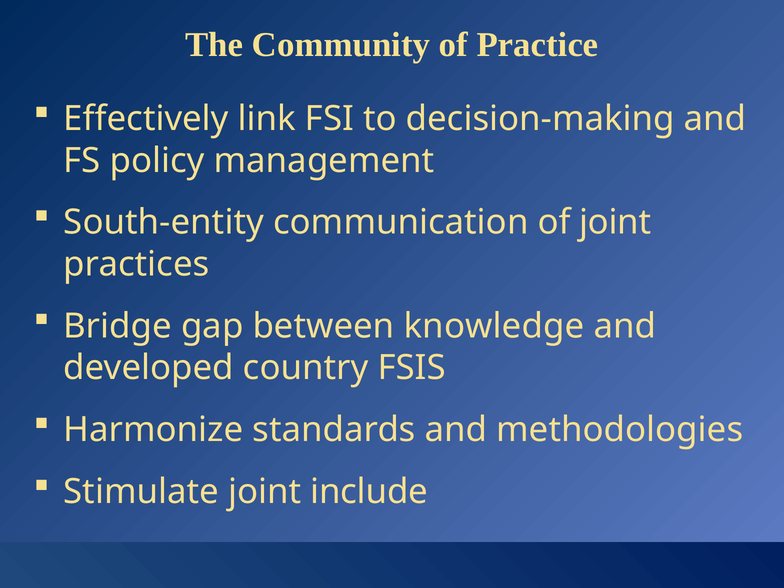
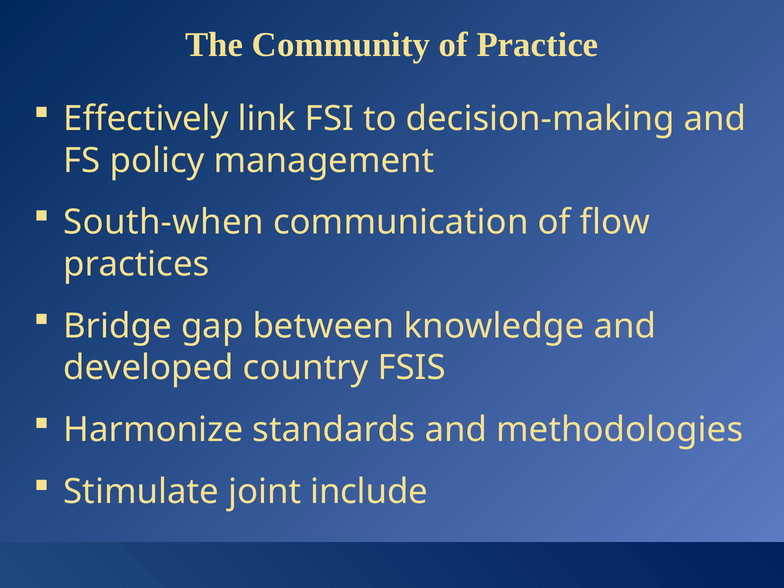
South-entity: South-entity -> South-when (164, 222)
of joint: joint -> flow (615, 222)
